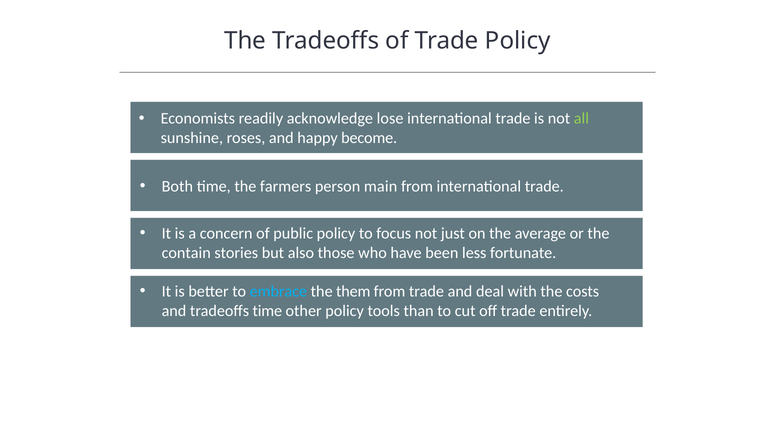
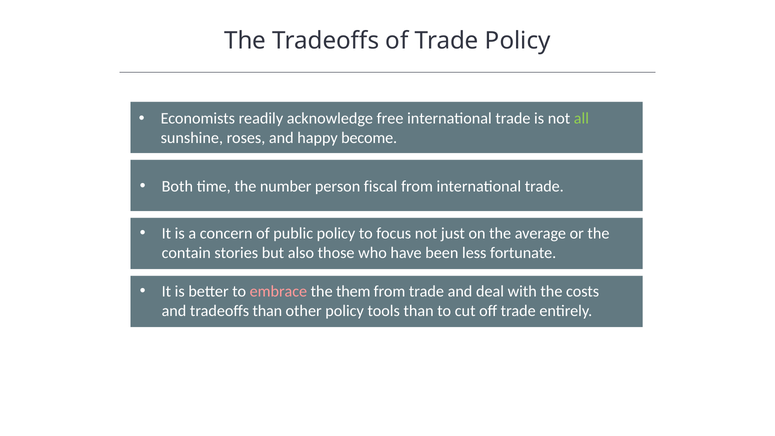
lose: lose -> free (390, 119)
farmers: farmers -> number (286, 186)
main: main -> fiscal (381, 186)
embrace colour: light blue -> pink (278, 291)
tradeoffs time: time -> than (267, 311)
